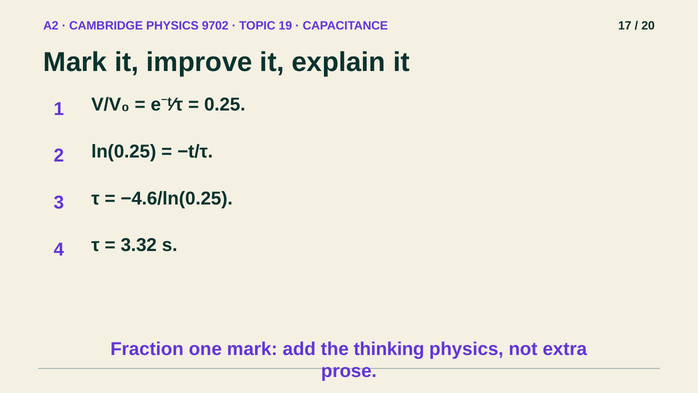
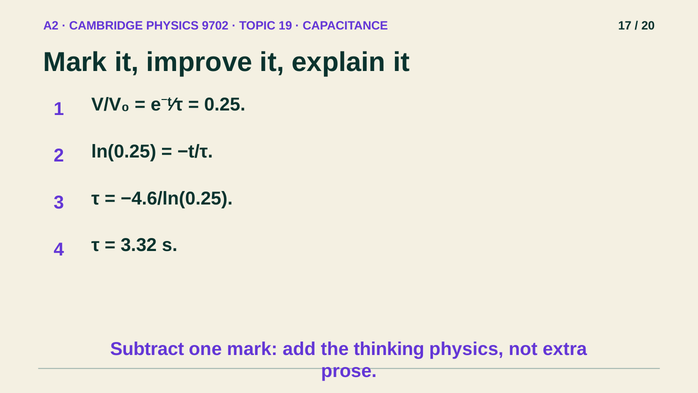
Fraction: Fraction -> Subtract (147, 349)
